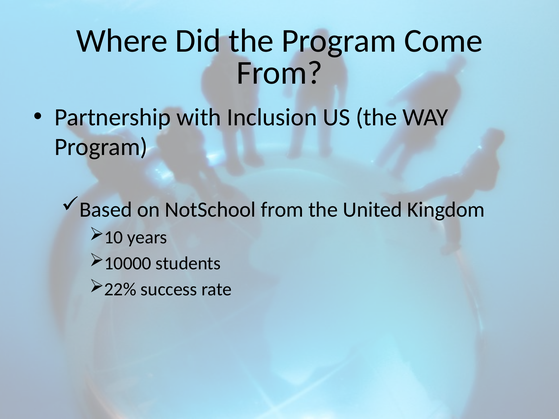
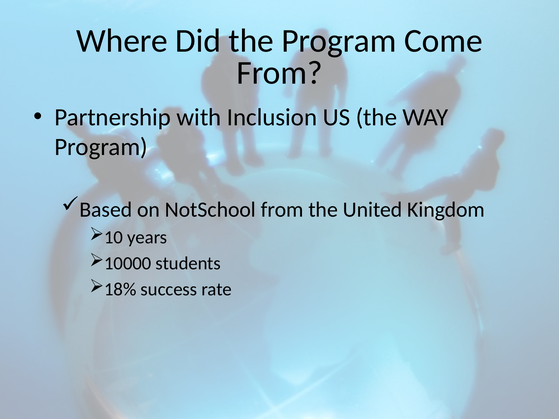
22%: 22% -> 18% (120, 290)
